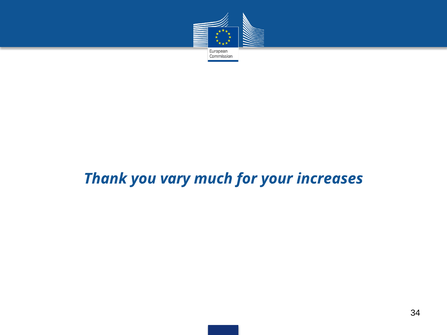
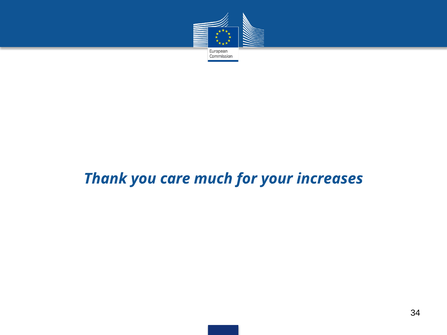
vary: vary -> care (175, 179)
